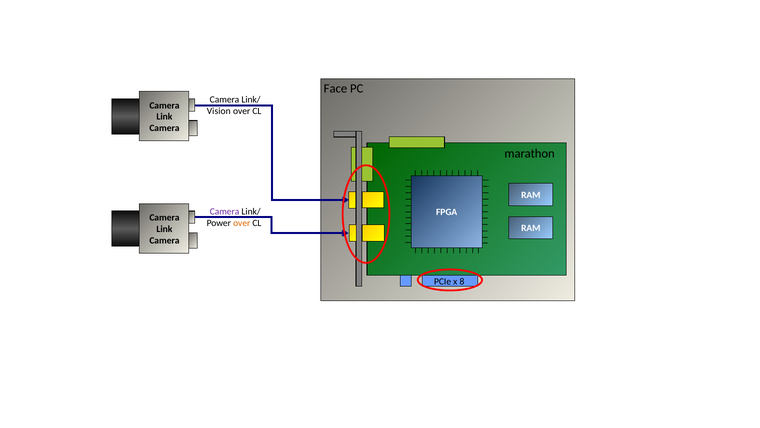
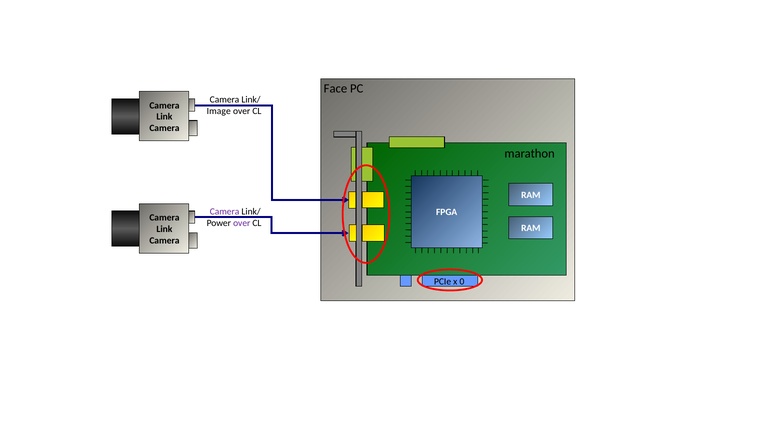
Vision: Vision -> Image (219, 111)
over colour: orange -> purple (242, 223)
8: 8 -> 0 (462, 281)
